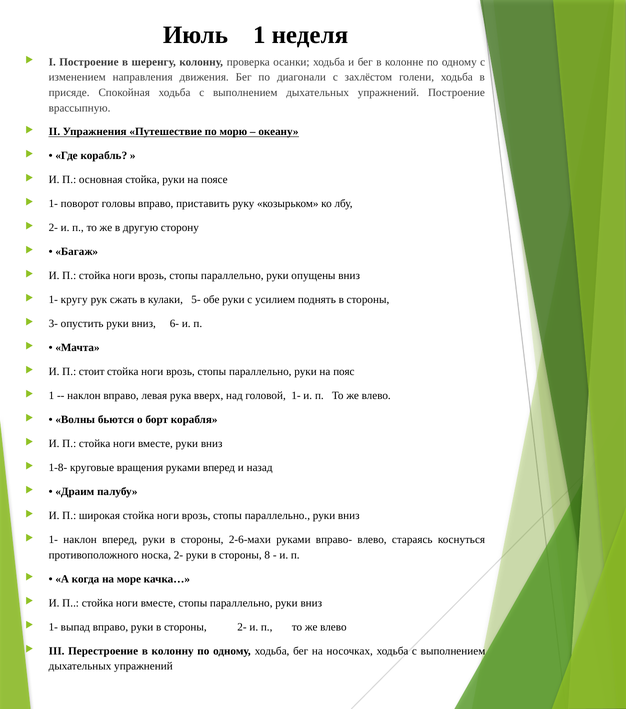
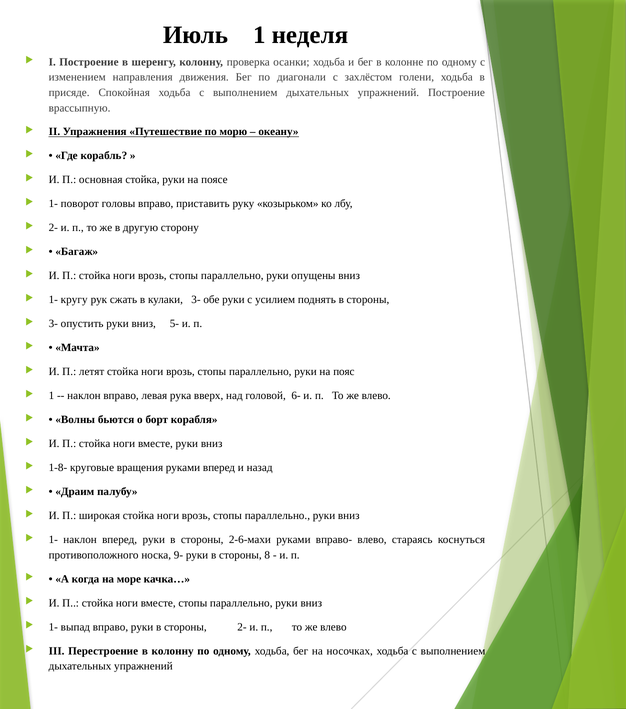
кулаки 5-: 5- -> 3- (196, 300)
6-: 6- -> 5- (174, 324)
стоит: стоит -> летят (92, 372)
головой 1-: 1- -> 6- (296, 395)
носка 2-: 2- -> 9- (178, 555)
